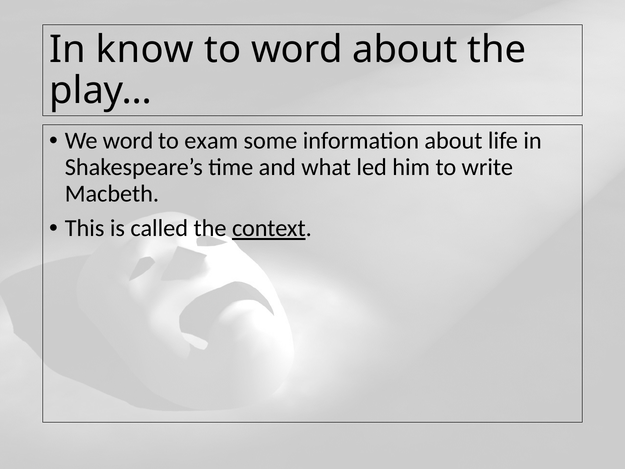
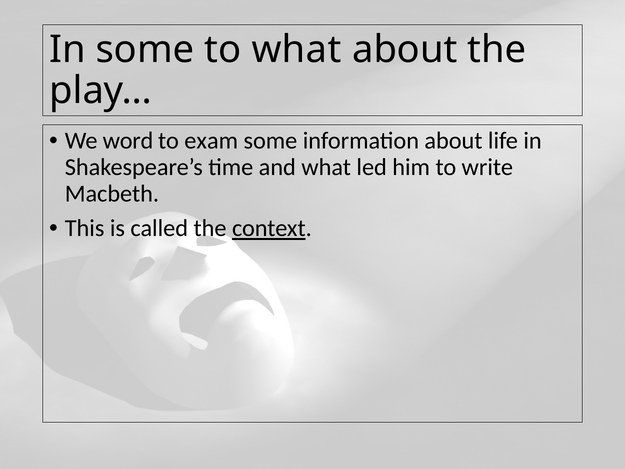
In know: know -> some (145, 49)
to word: word -> what (297, 49)
